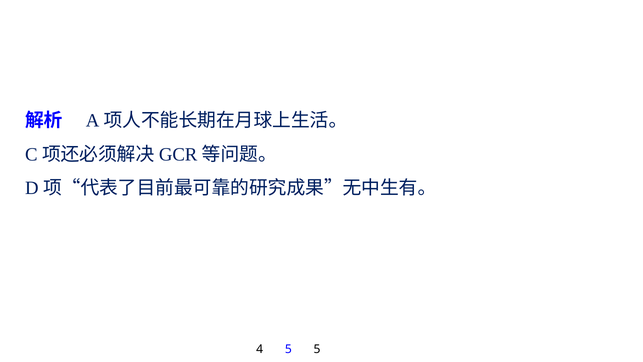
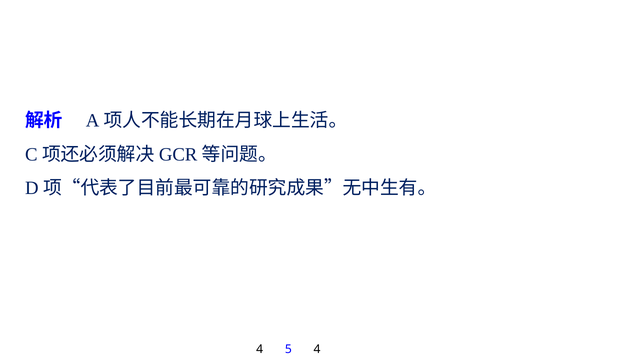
5 5: 5 -> 4 (317, 349)
